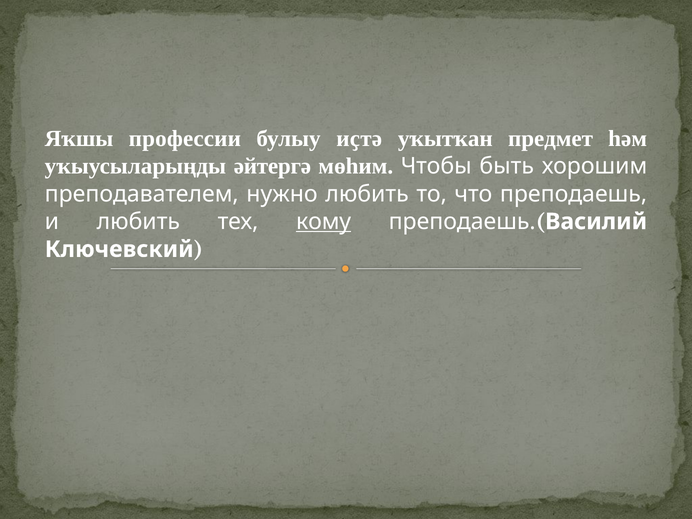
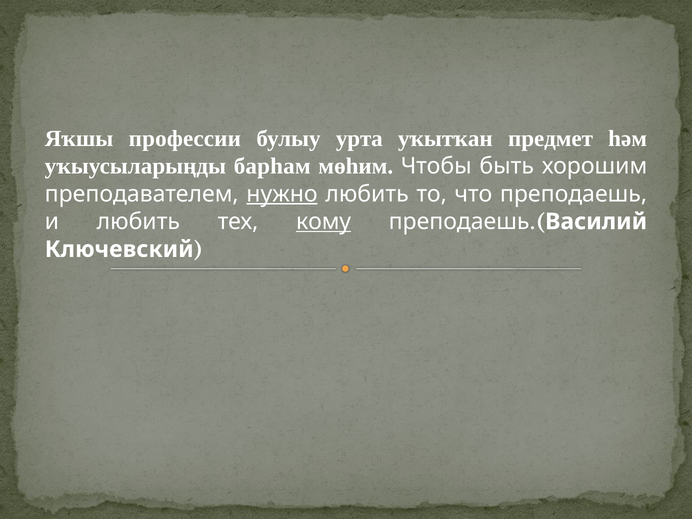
иҫтә: иҫтә -> урта (359, 139)
әйтергә: әйтергә -> барһам (272, 166)
нужно underline: none -> present (282, 194)
